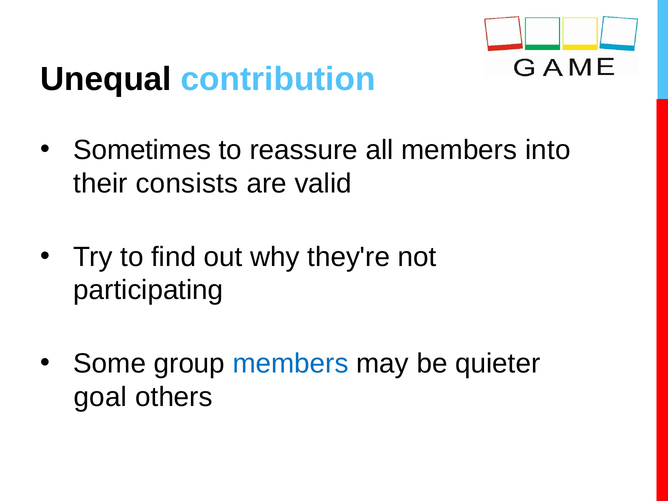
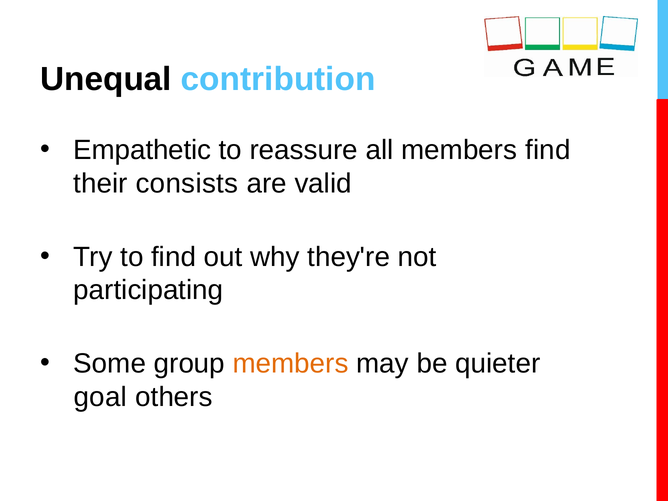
Sometimes: Sometimes -> Empathetic (142, 150)
members into: into -> find (548, 150)
members colour: blue -> orange (291, 364)
